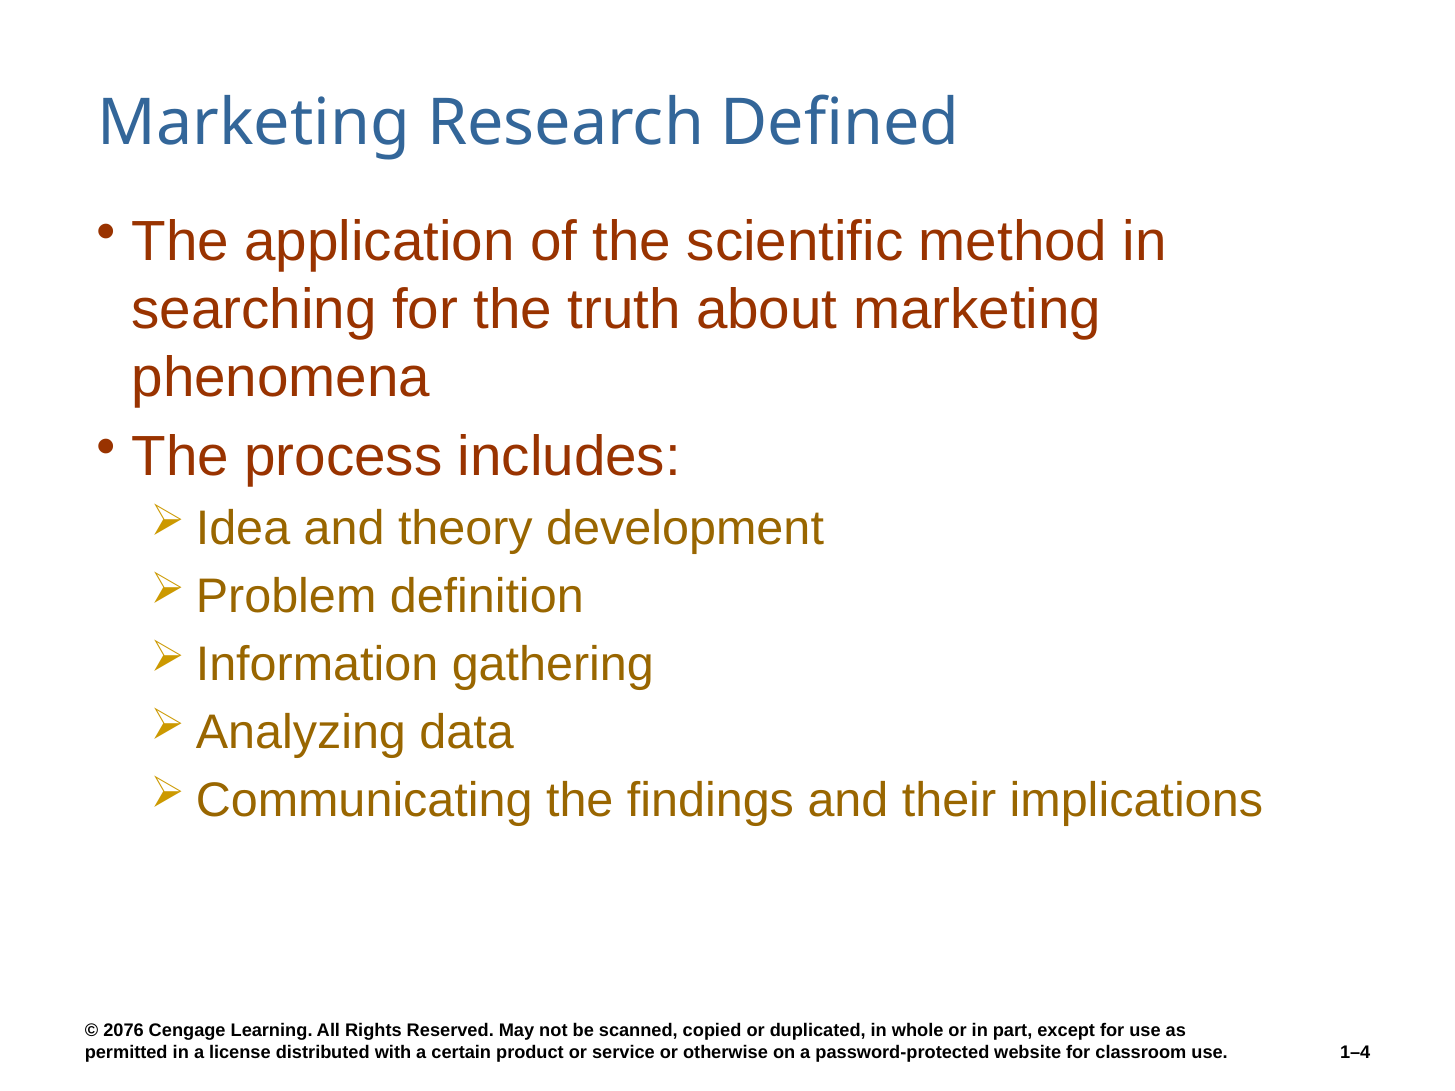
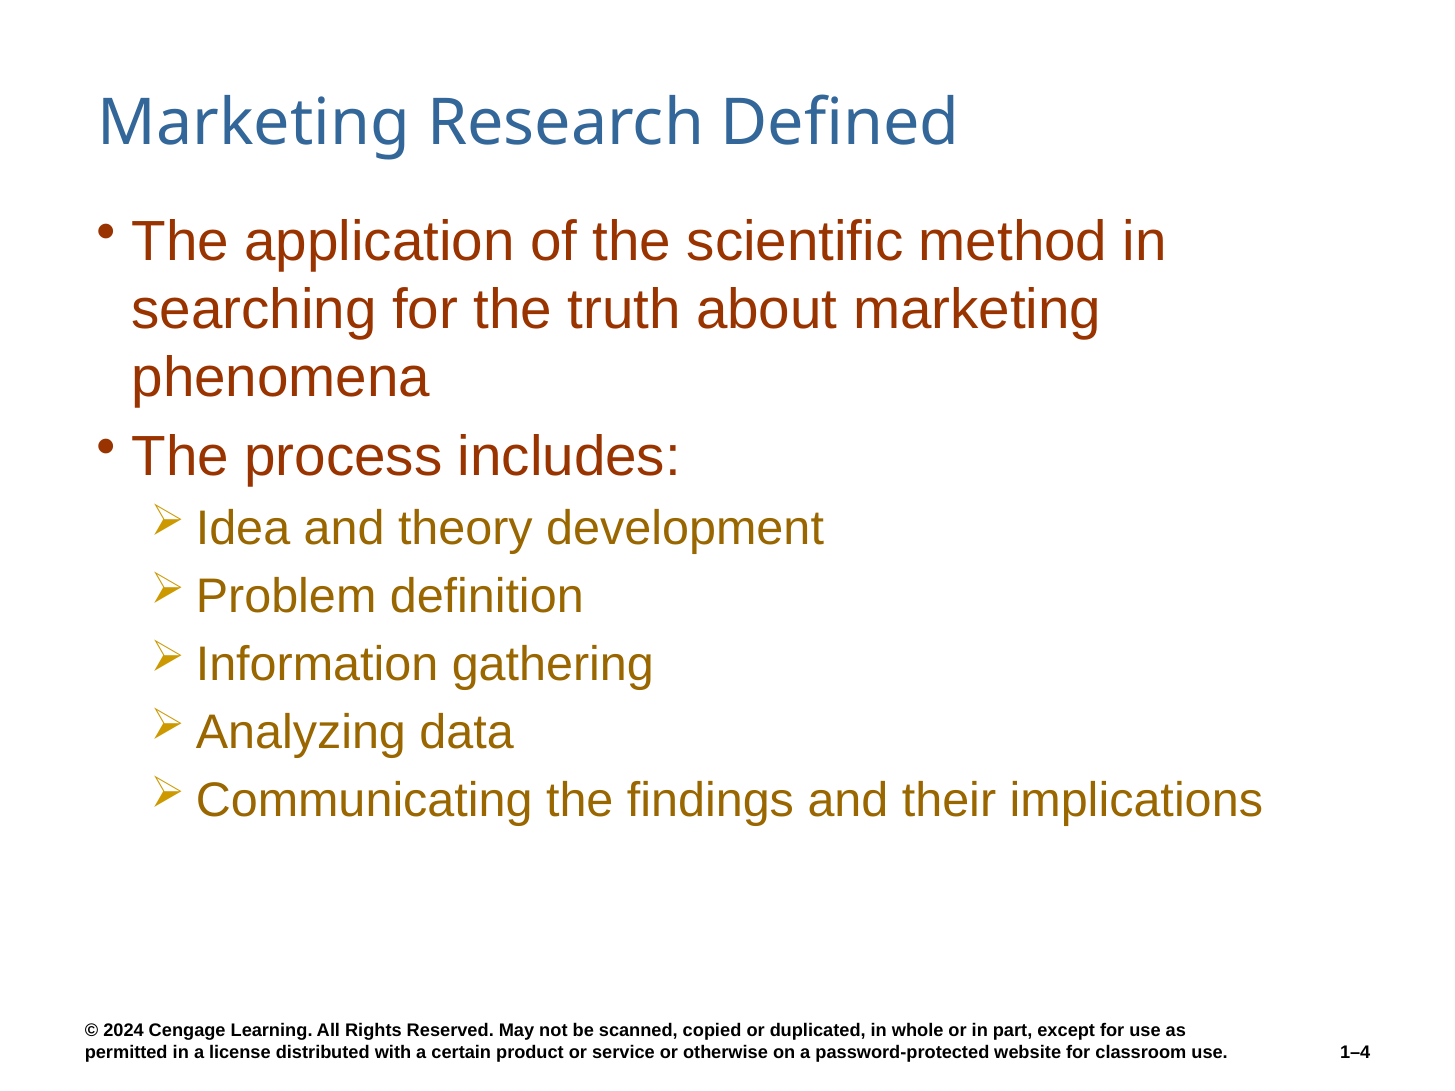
2076: 2076 -> 2024 (124, 1031)
